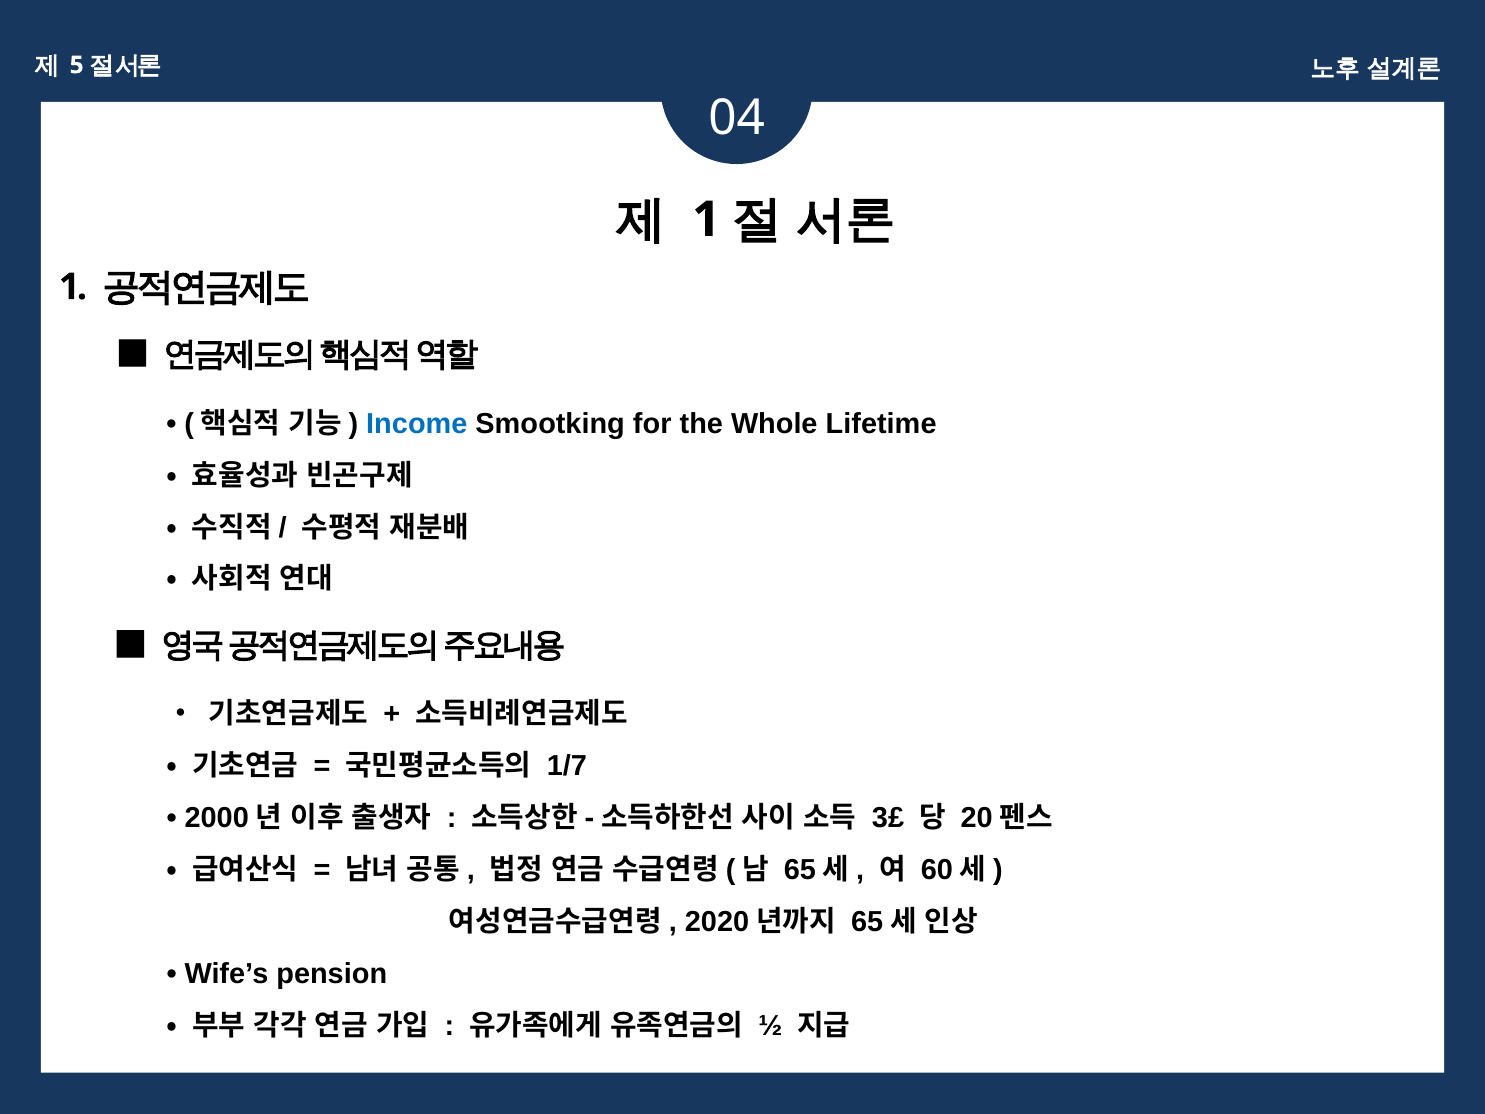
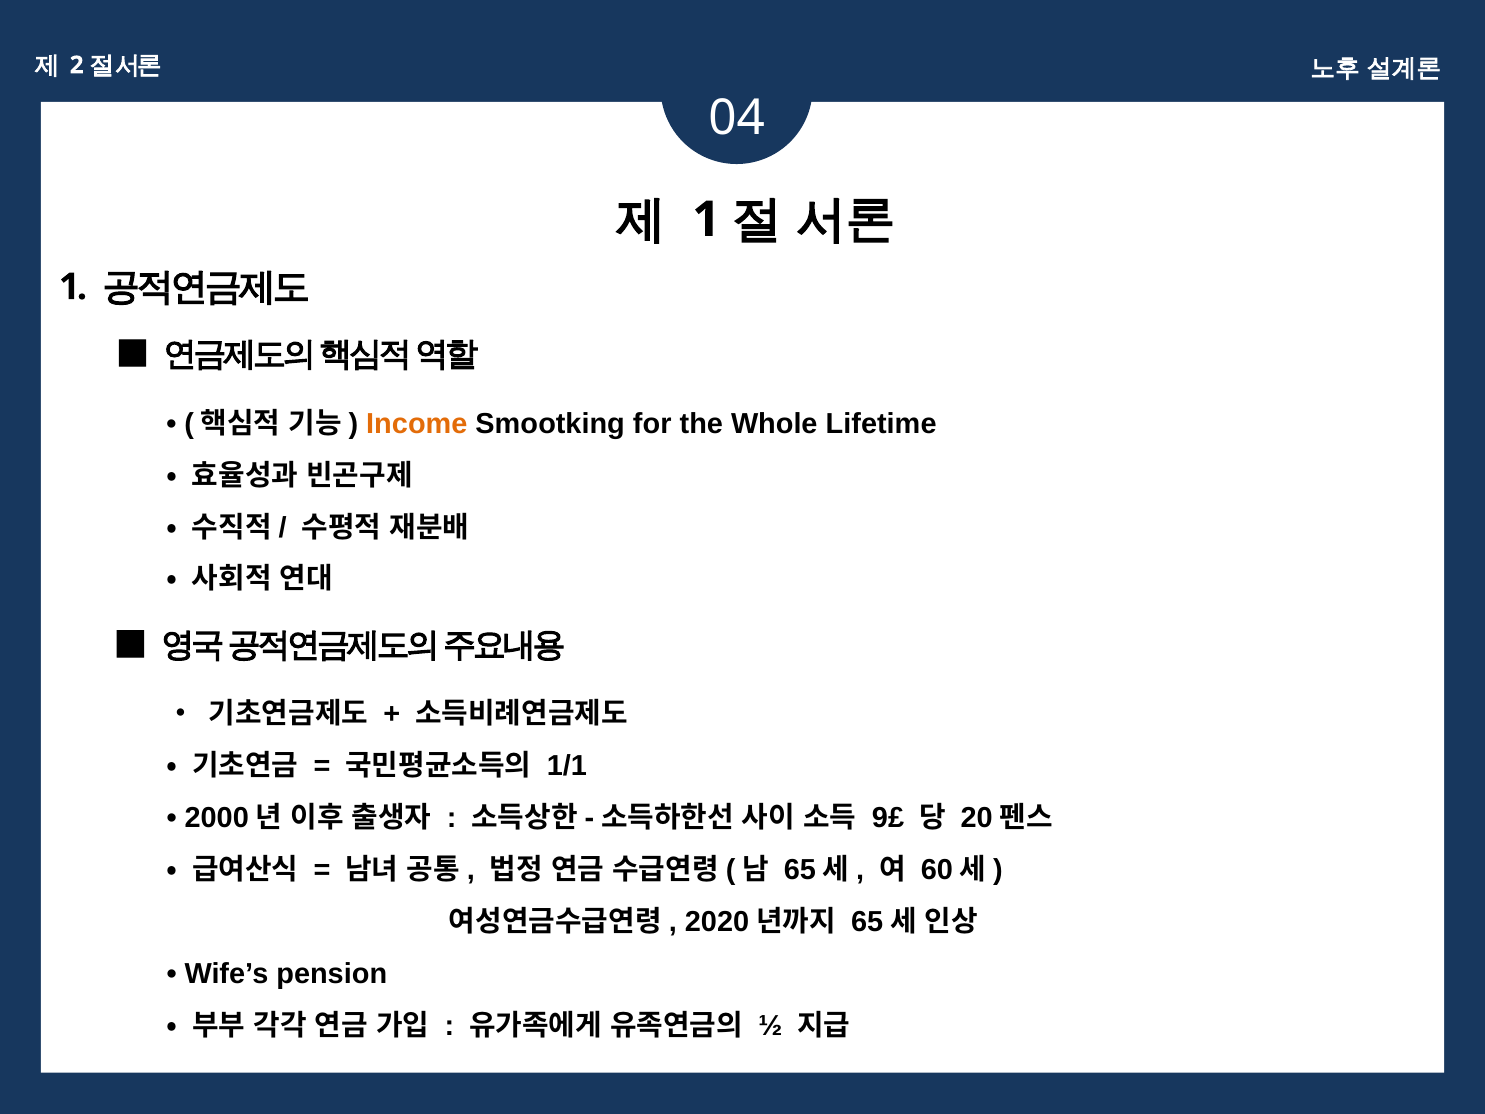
5: 5 -> 2 (77, 65)
Income colour: blue -> orange (417, 423)
1/7: 1/7 -> 1/1 (567, 766)
3£: 3£ -> 9£ (888, 818)
